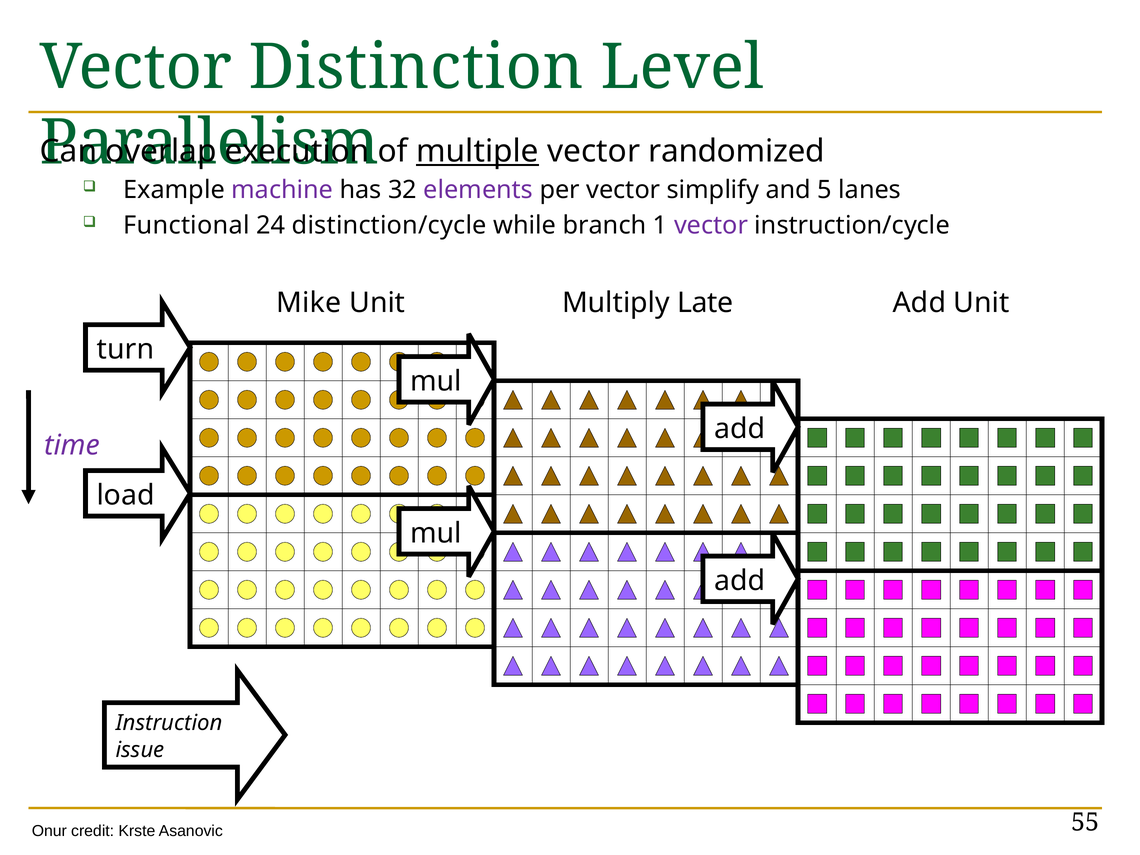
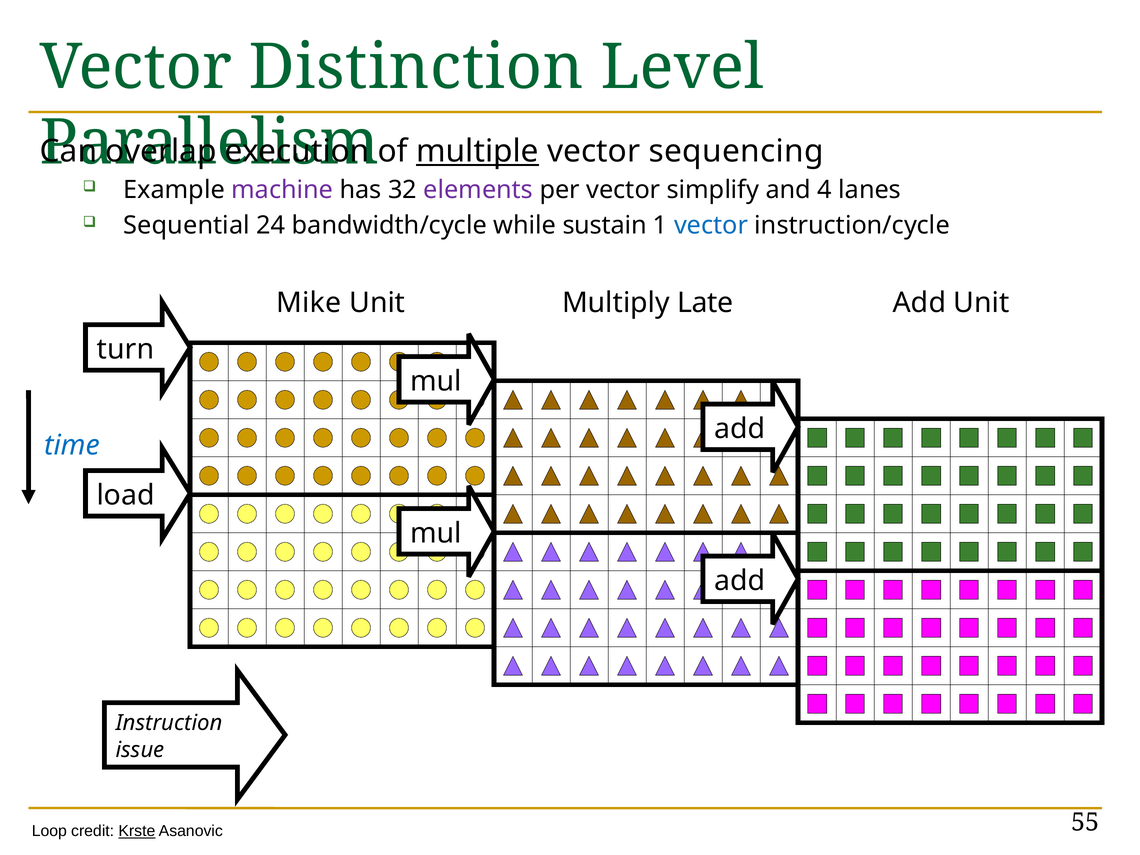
randomized: randomized -> sequencing (736, 151)
5: 5 -> 4 (825, 190)
Functional: Functional -> Sequential (187, 225)
distinction/cycle: distinction/cycle -> bandwidth/cycle (389, 225)
branch: branch -> sustain (605, 225)
vector colour: purple -> blue (711, 225)
time colour: purple -> blue (72, 445)
Onur: Onur -> Loop (49, 831)
Krste underline: none -> present (137, 831)
